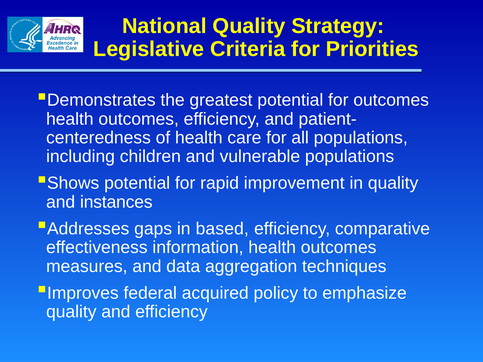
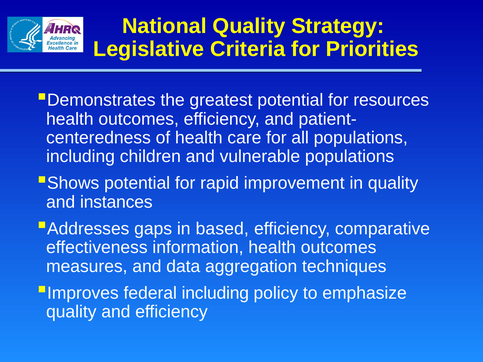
for outcomes: outcomes -> resources (391, 100)
federal acquired: acquired -> including (215, 293)
